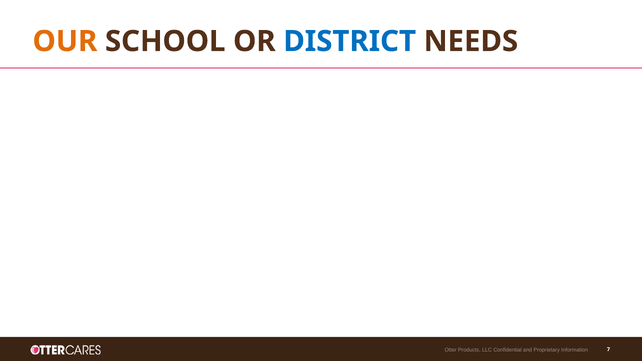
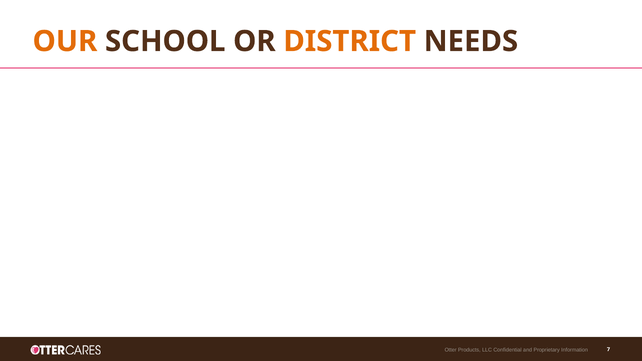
DISTRICT colour: blue -> orange (350, 41)
